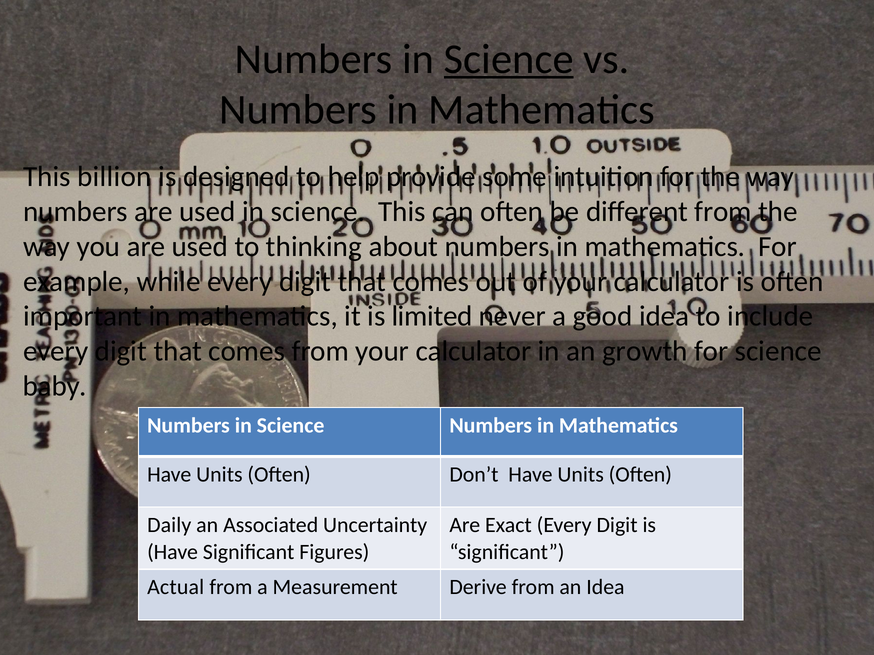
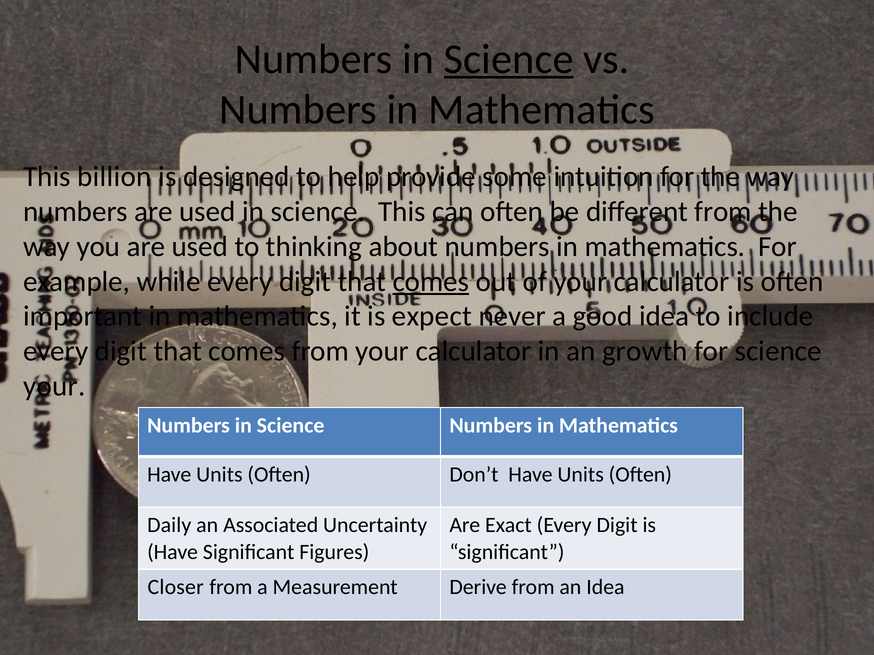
comes underline: none -> present (431, 282)
limited: limited -> expect (432, 317)
baby: baby -> your (55, 387)
Actual: Actual -> Closer (176, 588)
